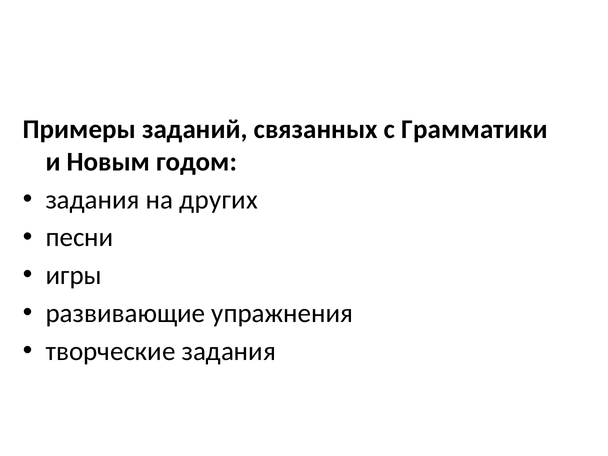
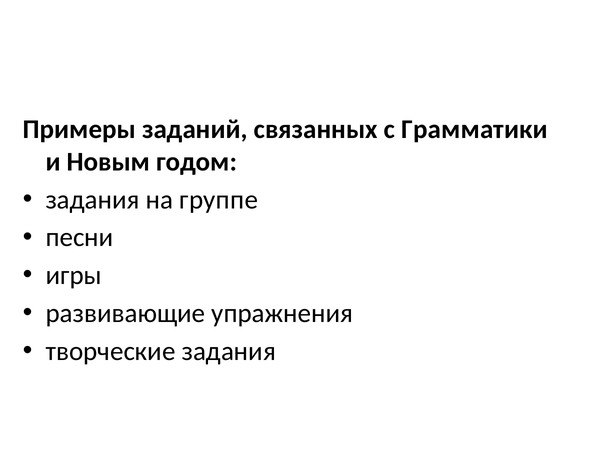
других: других -> группе (219, 200)
